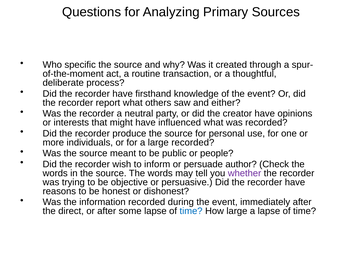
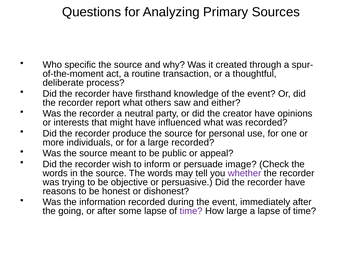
people: people -> appeal (217, 153)
author: author -> image (241, 164)
direct: direct -> going (71, 211)
time colour: blue -> purple (191, 211)
